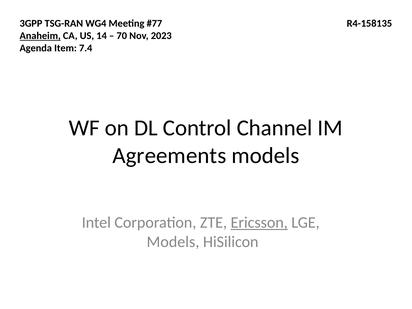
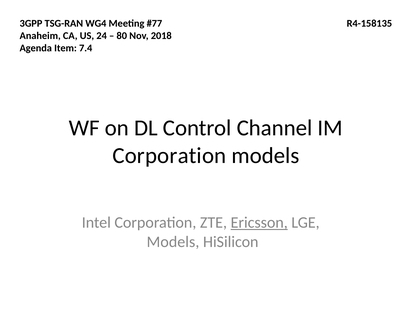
Anaheim underline: present -> none (40, 36)
14: 14 -> 24 (102, 36)
70: 70 -> 80 (122, 36)
2023: 2023 -> 2018 (161, 36)
Agreements: Agreements -> Corporation (169, 156)
